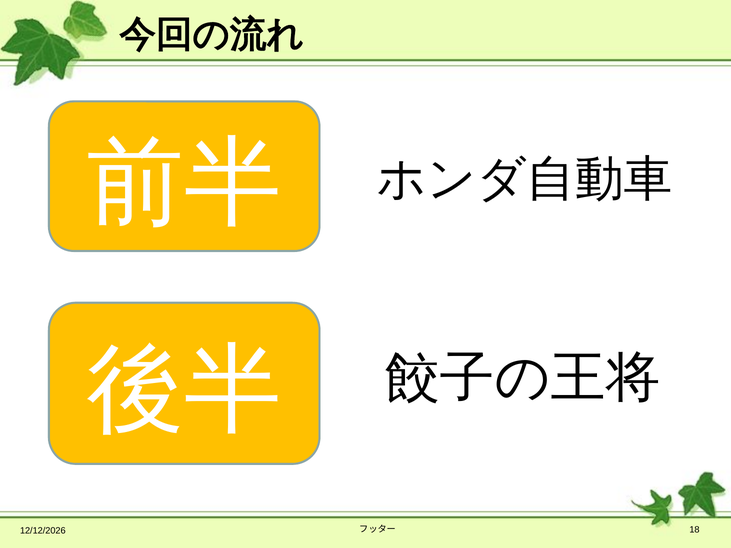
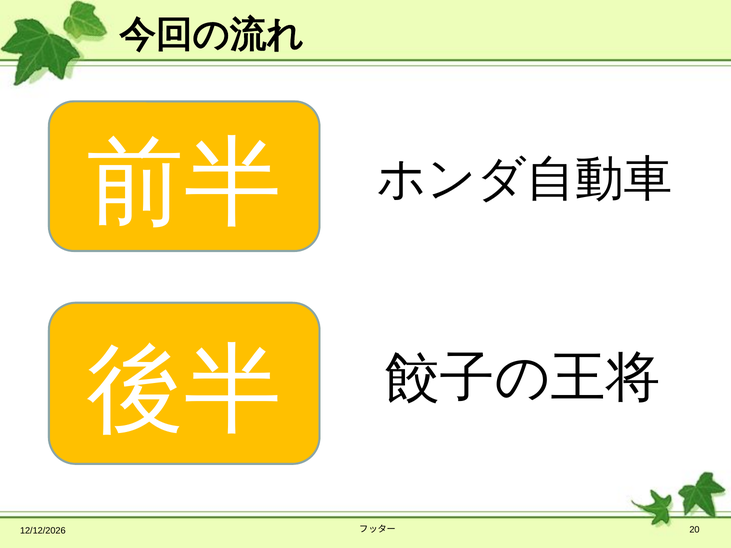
18: 18 -> 20 (694, 530)
